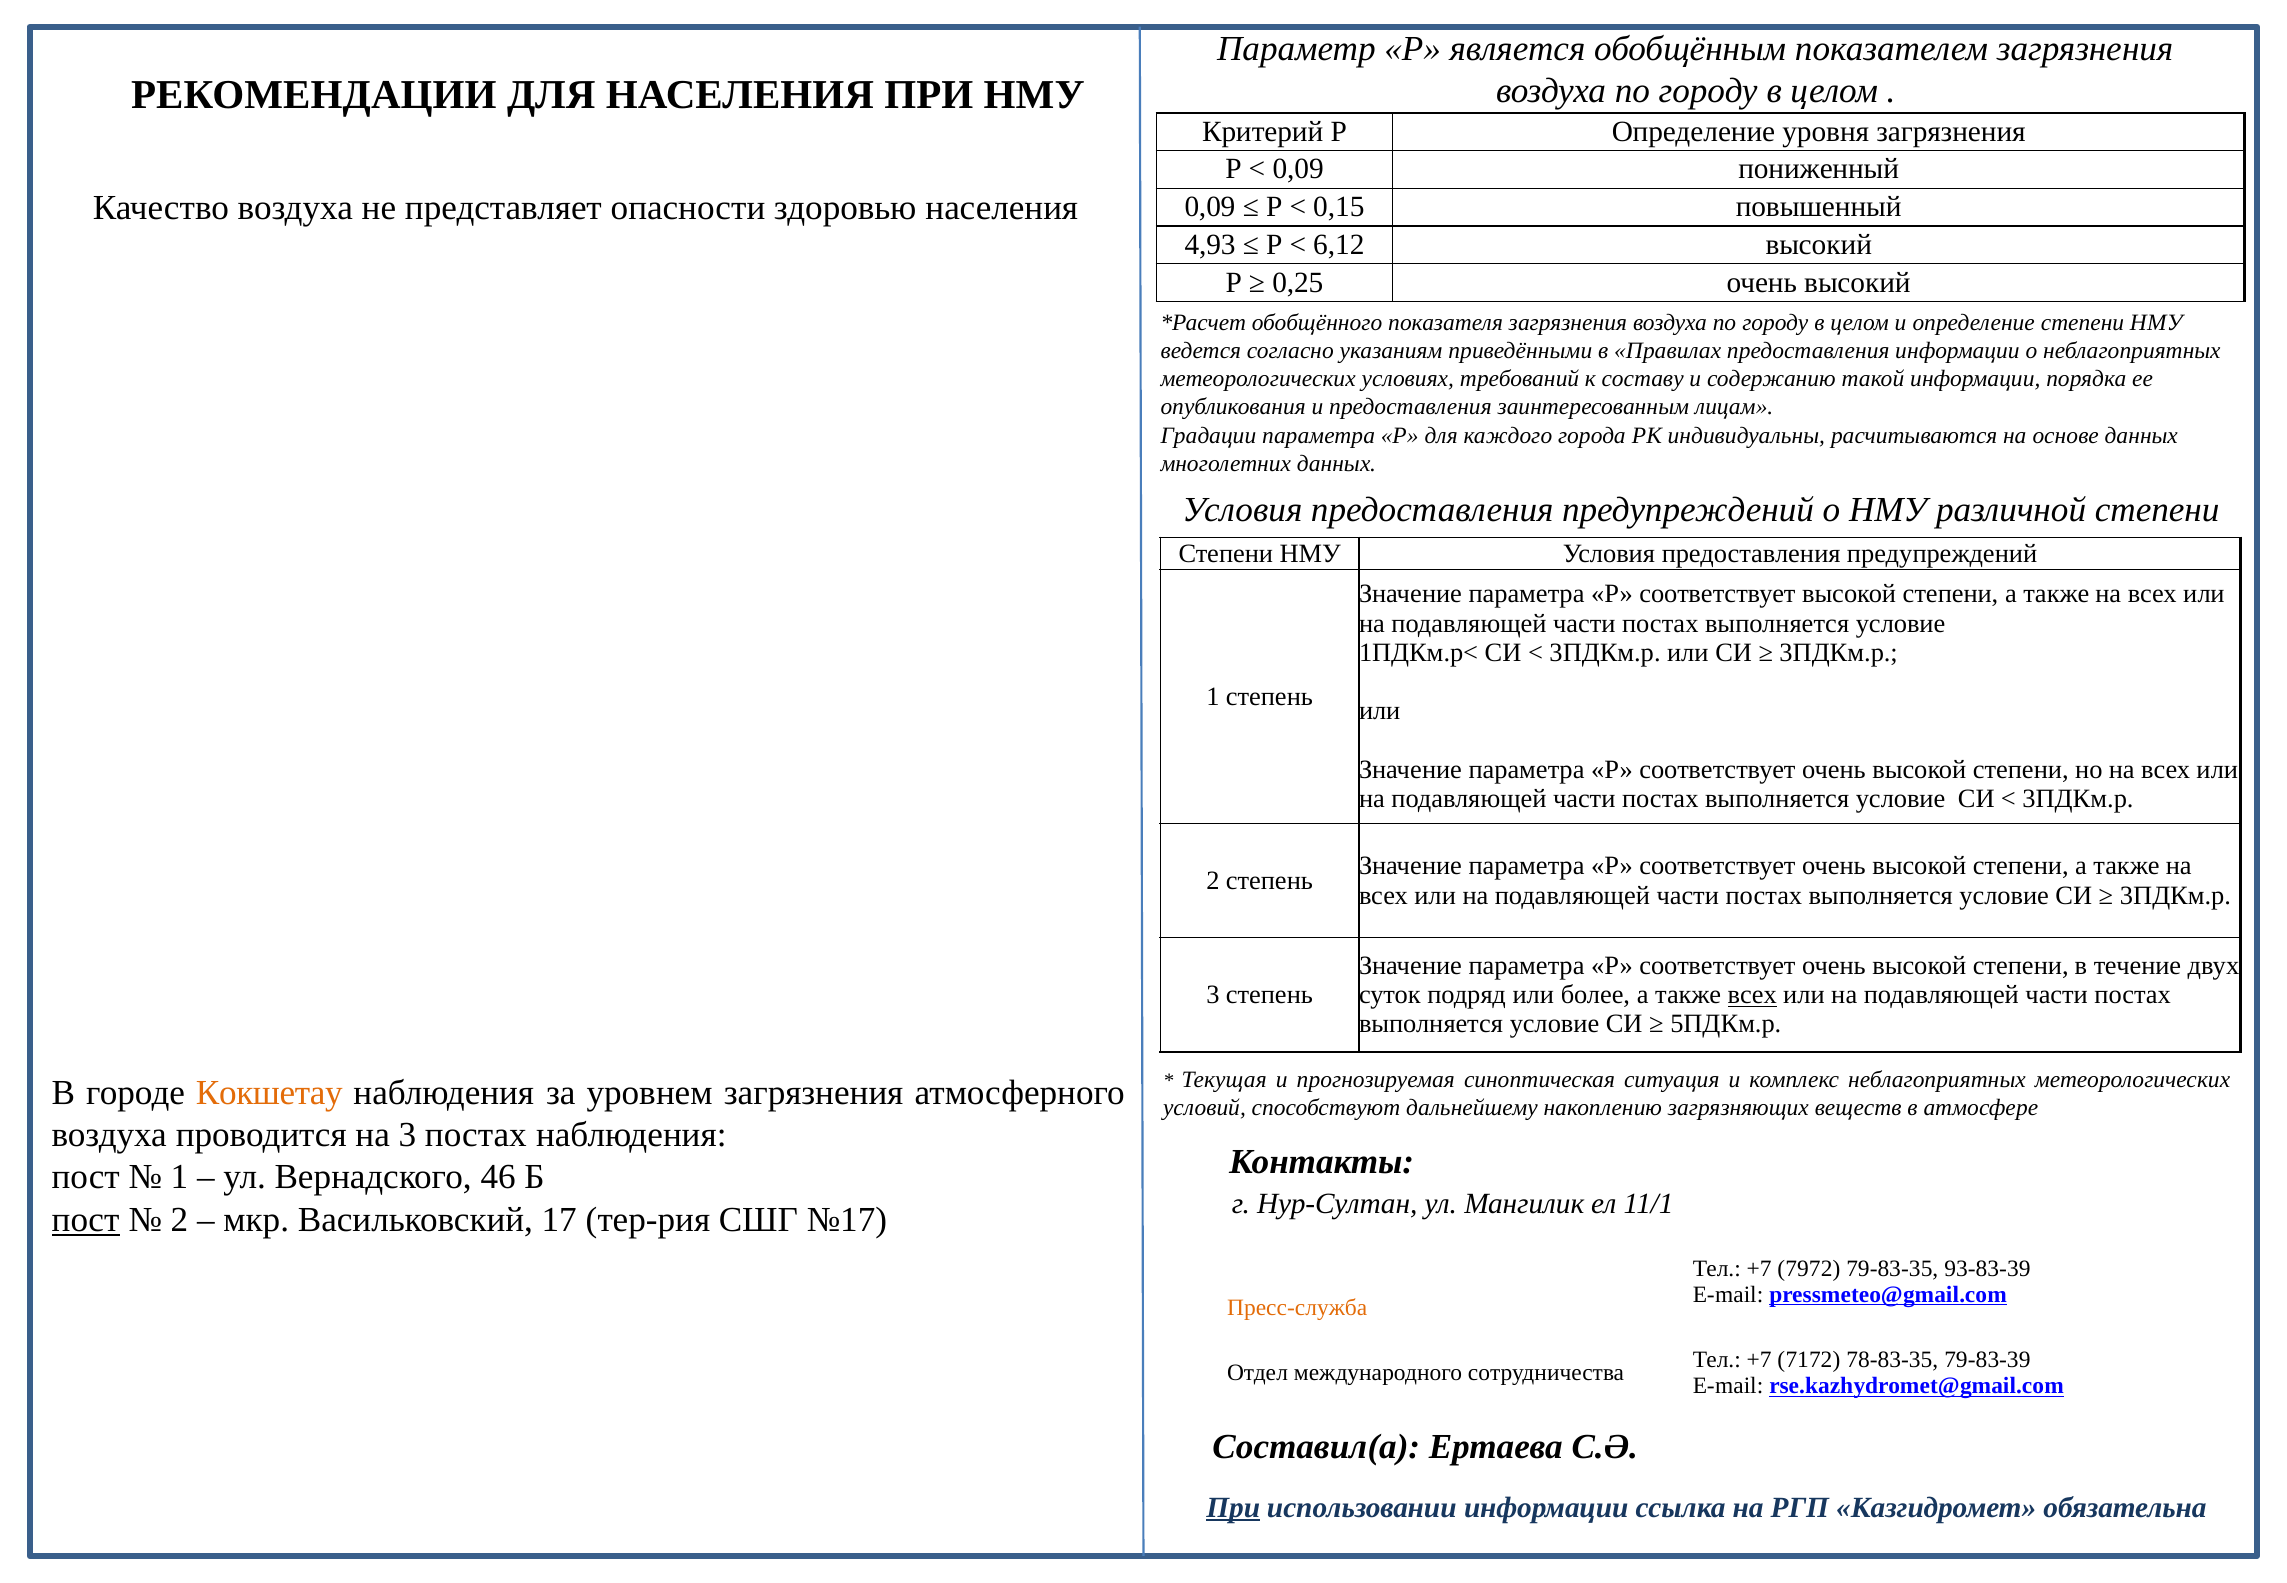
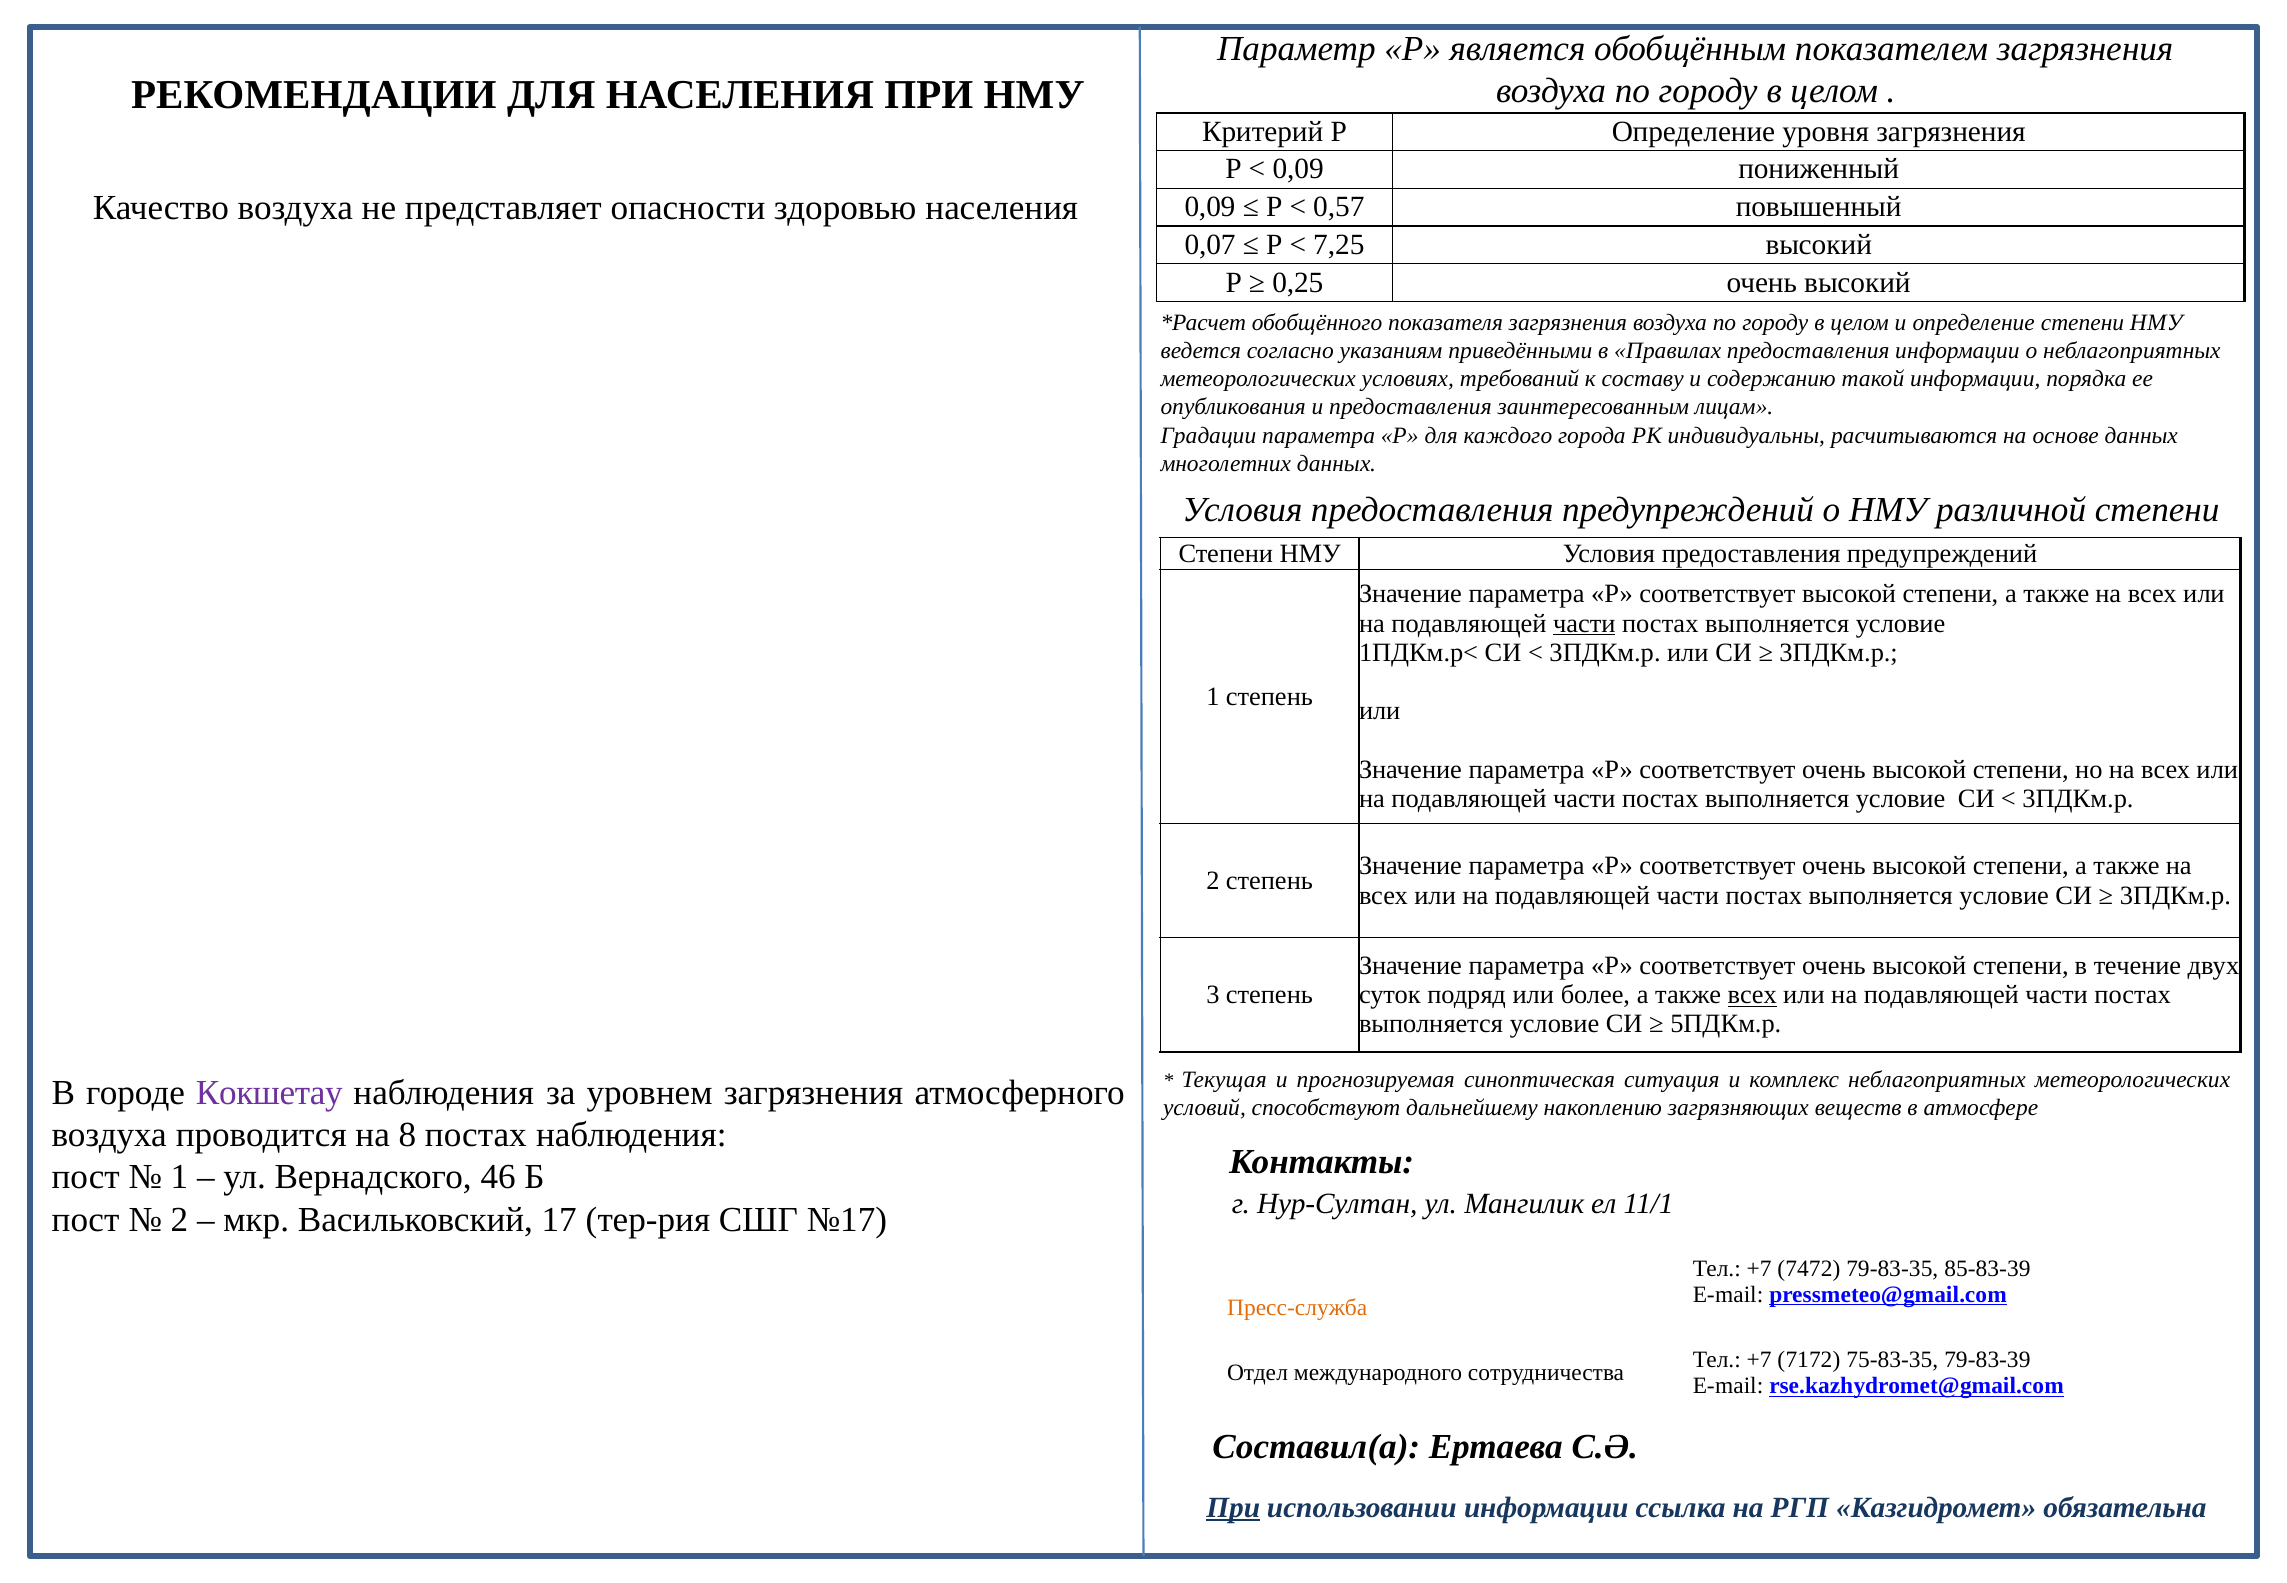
0,15: 0,15 -> 0,57 (1339, 207)
4,93: 4,93 -> 0,07 (1210, 245)
6,12: 6,12 -> 7,25 (1339, 245)
части underline: none -> present (1584, 623)
Кокшетау colour: orange -> purple (269, 1093)
на 3: 3 -> 8 (407, 1135)
пост underline: present -> none (86, 1220)
7972: 7972 -> 7472 (1809, 1269)
93-83-39: 93-83-39 -> 85-83-39 (1987, 1269)
78-83-35: 78-83-35 -> 75-83-35 (1892, 1360)
